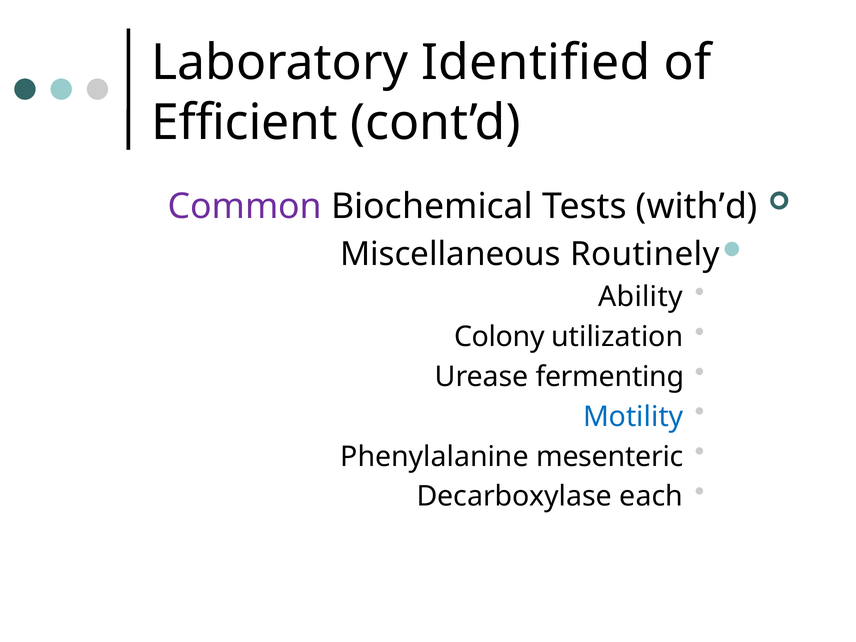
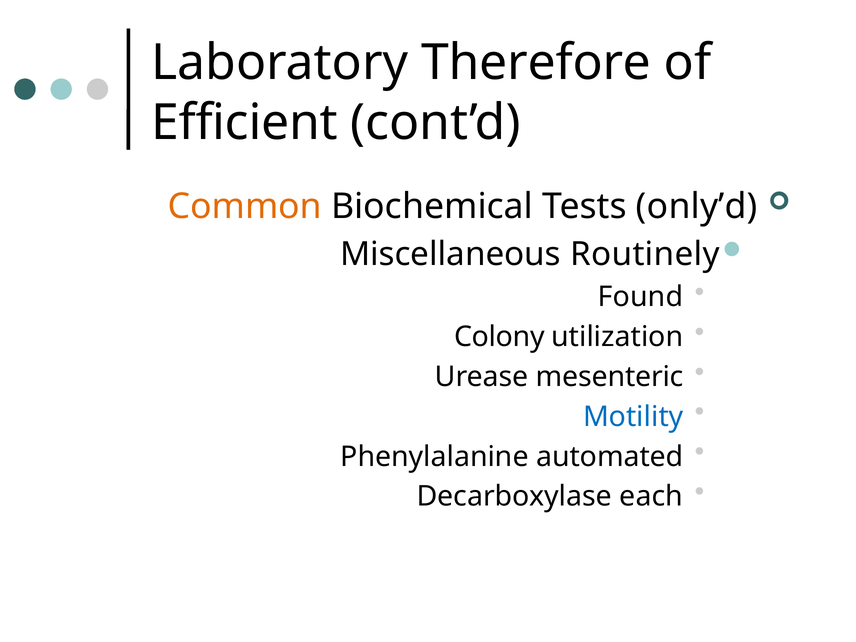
Identified: Identified -> Therefore (536, 63)
Common colour: purple -> orange (245, 207)
with’d: with’d -> only’d (697, 207)
Ability: Ability -> Found (641, 297)
fermenting: fermenting -> mesenteric (610, 377)
mesenteric: mesenteric -> automated (610, 457)
